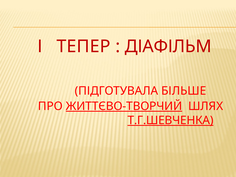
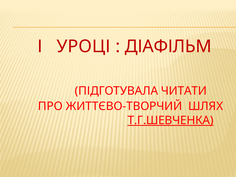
ТЕПЕР: ТЕПЕР -> УРОЦІ (83, 46)
БІЛЬШЕ: БІЛЬШЕ -> ЧИТАТИ (184, 91)
ЖИТТЄВО-ТВОРЧИЙ underline: present -> none (124, 106)
